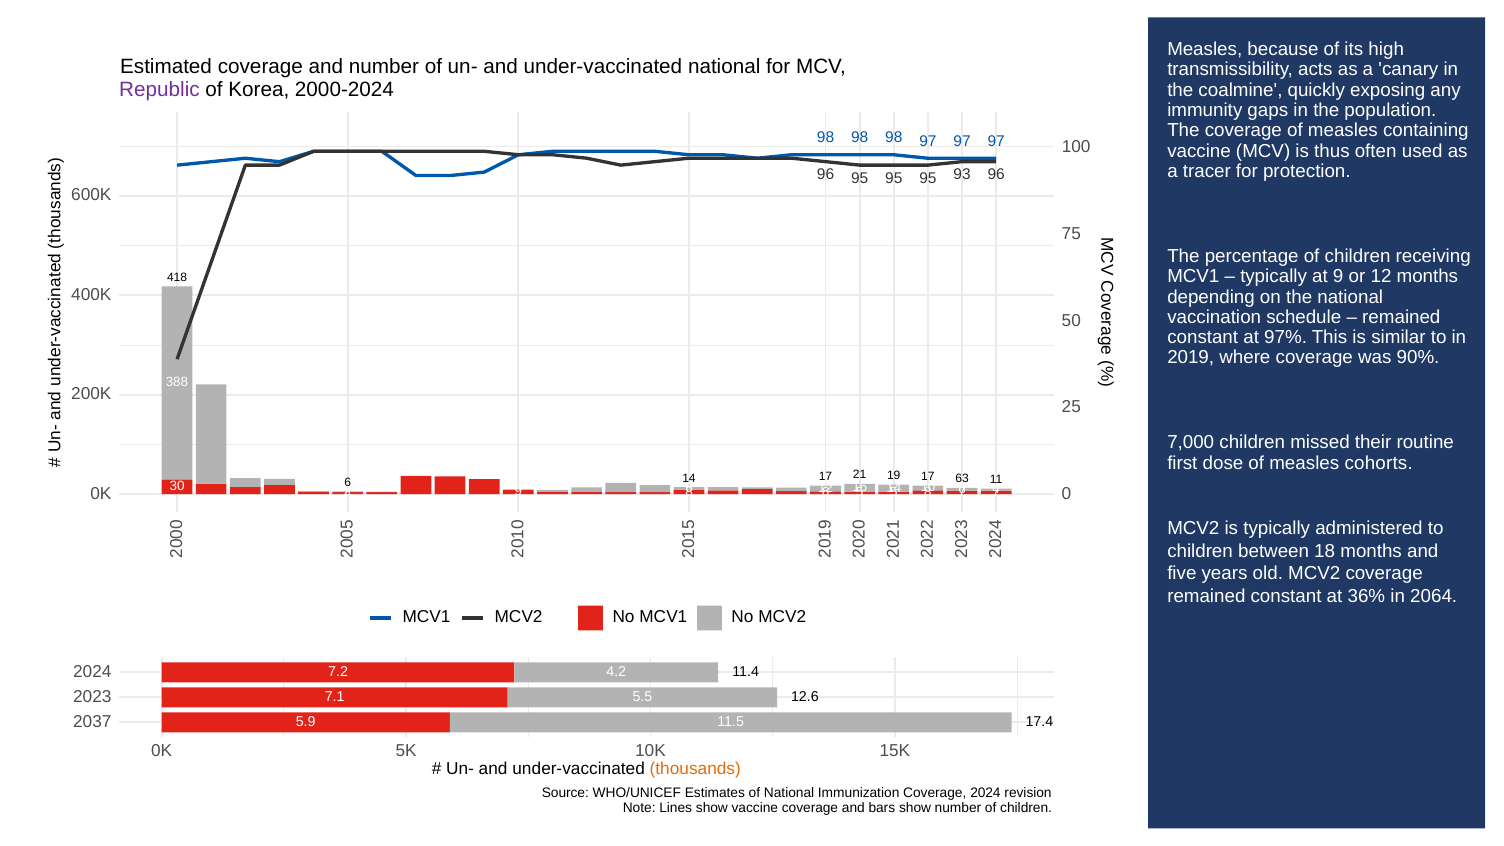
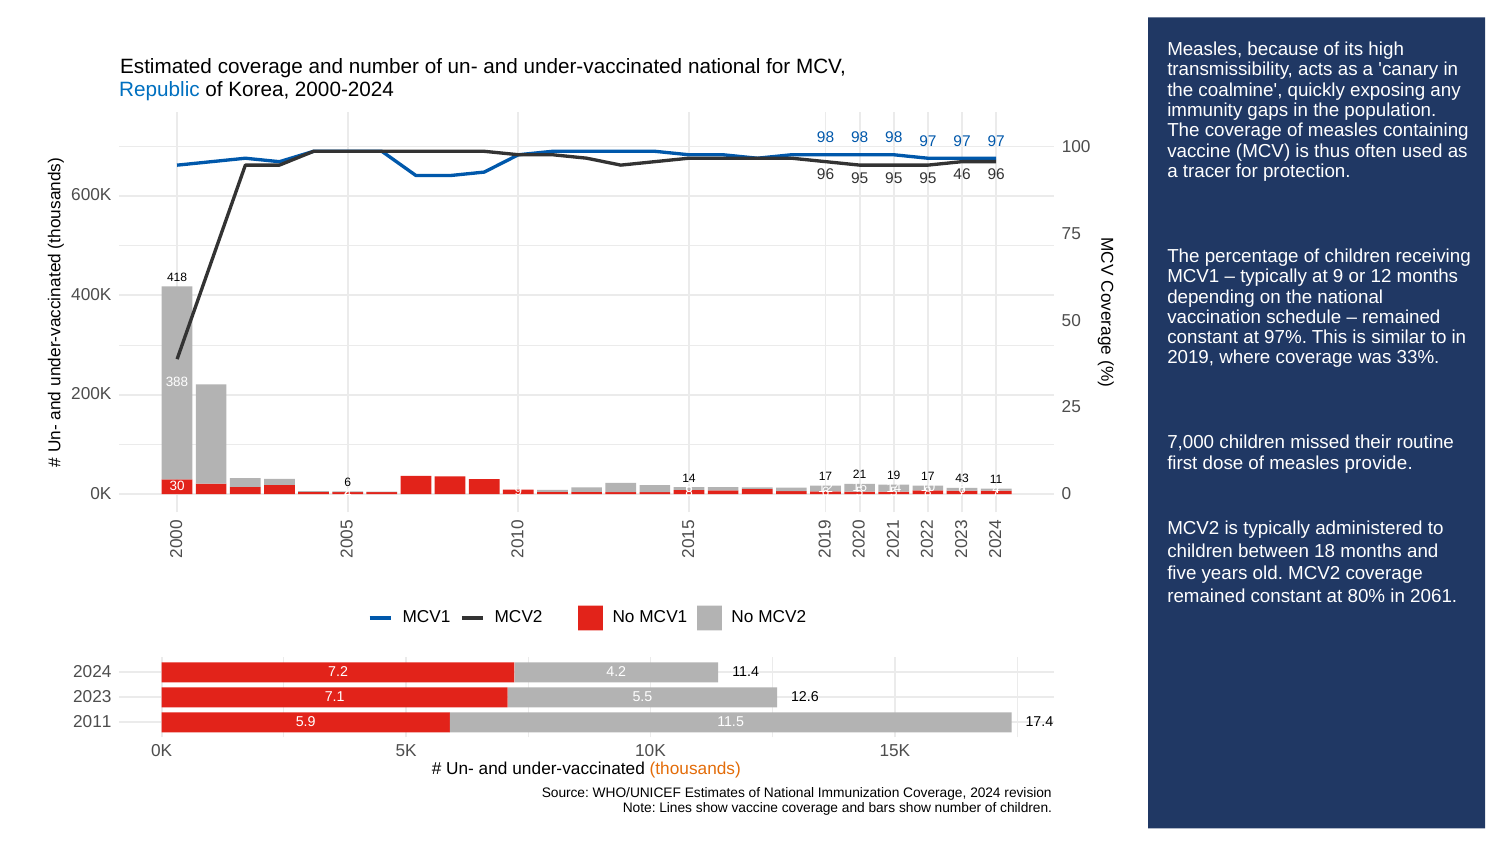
Republic colour: purple -> blue (159, 89)
93: 93 -> 46 (962, 175)
90%: 90% -> 33% (1418, 358)
cohorts: cohorts -> provide (1379, 463)
63: 63 -> 43 (962, 479)
36%: 36% -> 80% (1366, 596)
2064: 2064 -> 2061 (1434, 596)
2037: 2037 -> 2011 (92, 722)
